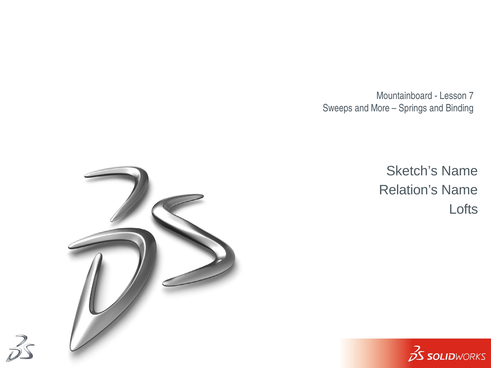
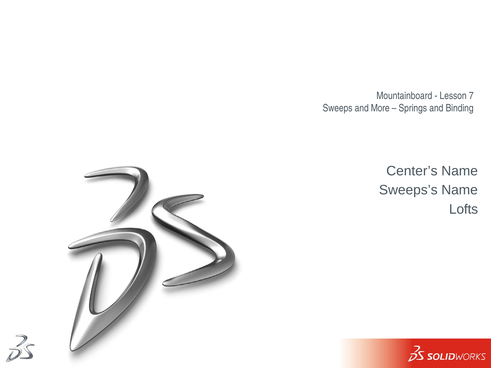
Sketch’s: Sketch’s -> Center’s (412, 171)
Relation’s: Relation’s -> Sweeps’s (408, 190)
